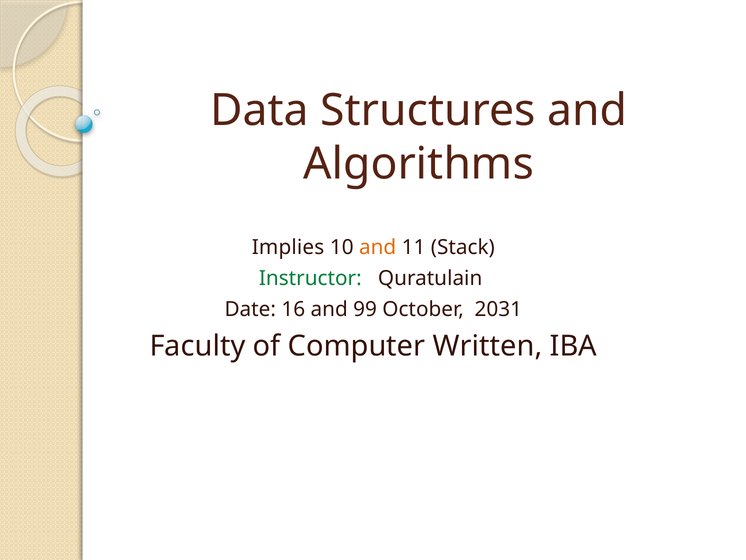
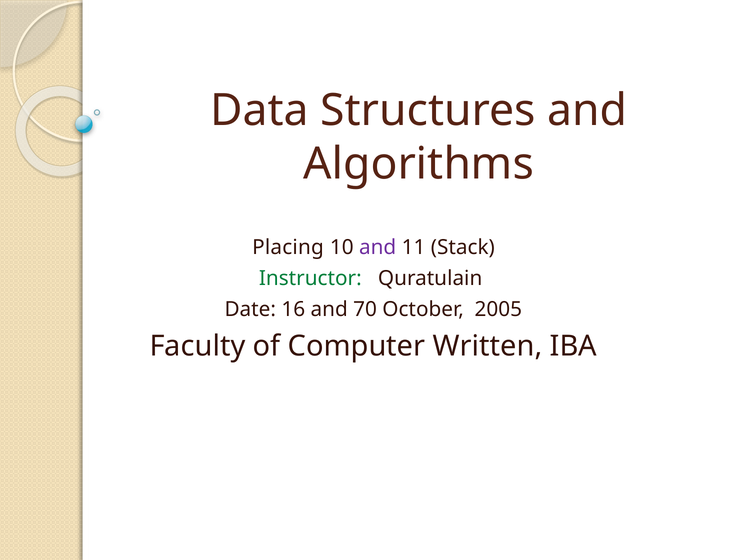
Implies: Implies -> Placing (288, 247)
and colour: orange -> purple (378, 247)
99: 99 -> 70 (365, 309)
2031: 2031 -> 2005 (498, 309)
